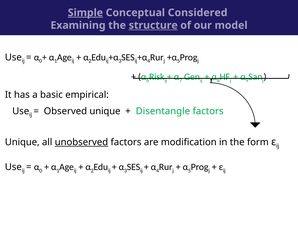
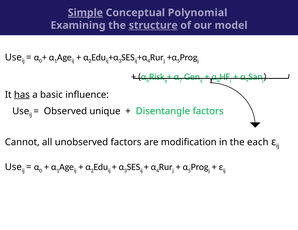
Considered: Considered -> Polynomial (198, 13)
has underline: none -> present (22, 95)
empirical: empirical -> influence (87, 95)
Unique: Unique -> Cannot (22, 142)
unobserved underline: present -> none (81, 142)
form: form -> each (258, 142)
